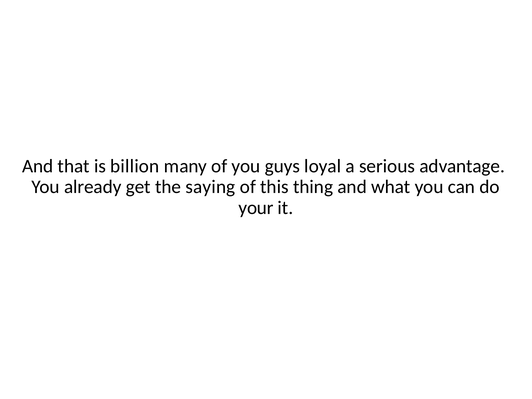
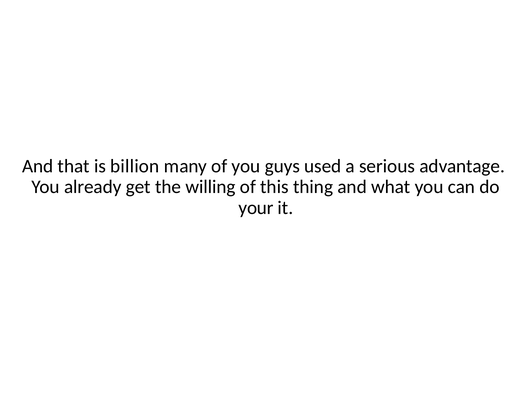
loyal: loyal -> used (323, 166)
saying: saying -> willing (211, 187)
